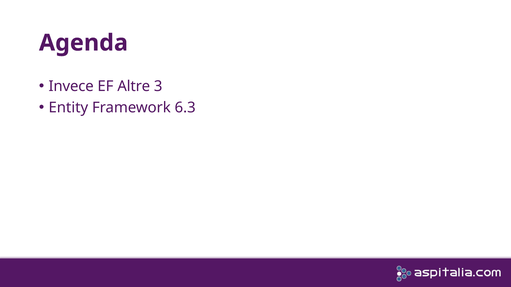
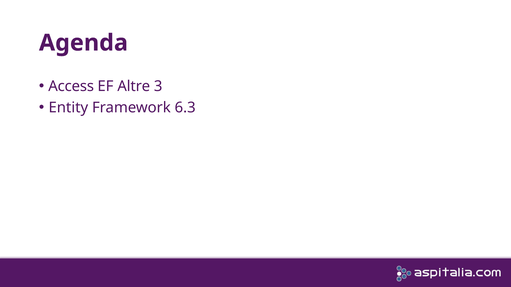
Invece: Invece -> Access (71, 86)
